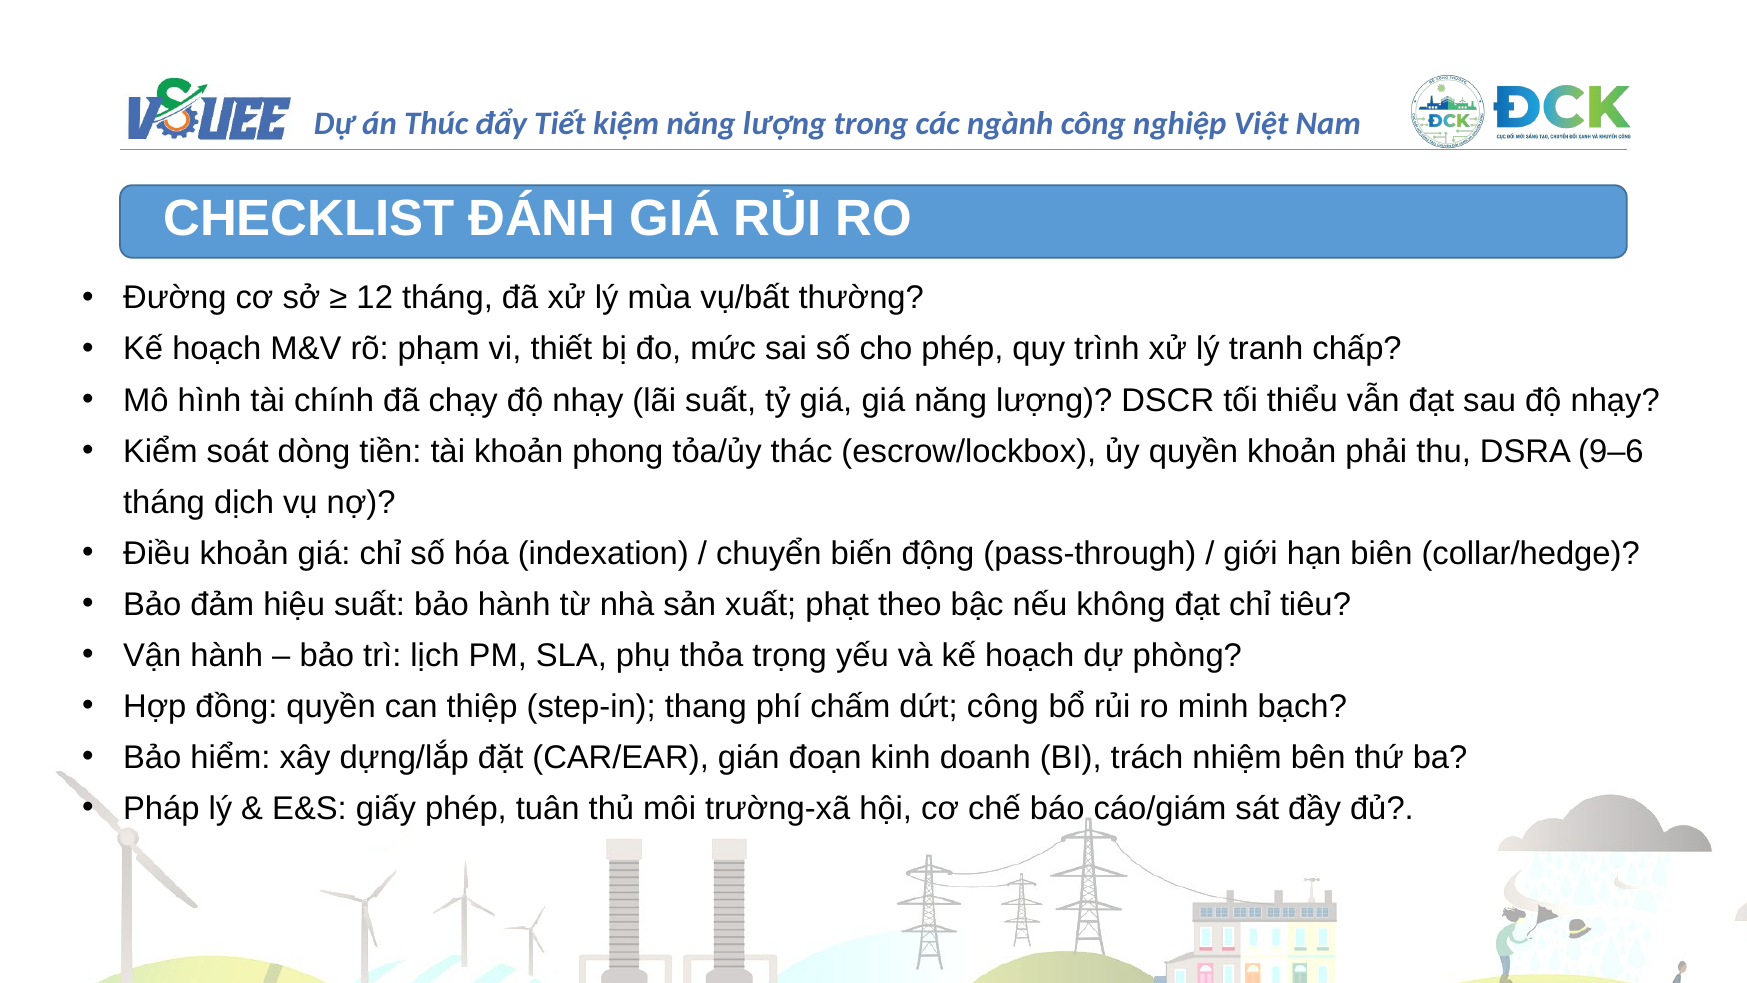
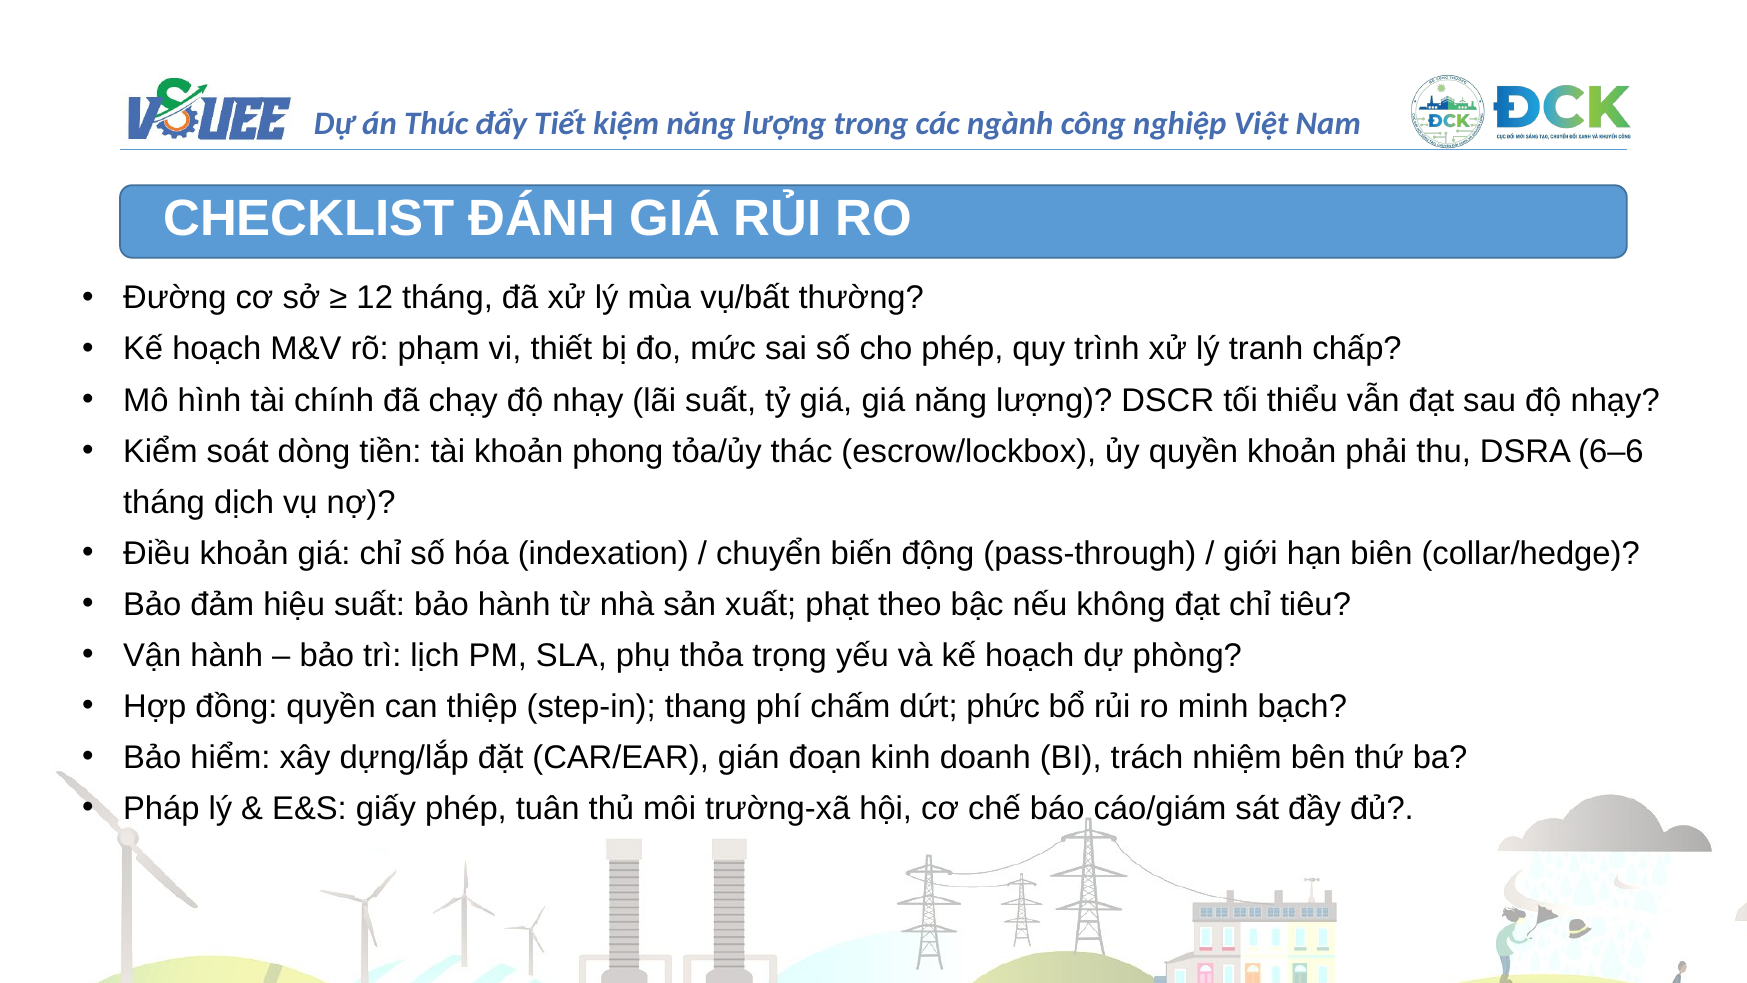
9–6: 9–6 -> 6–6 (1611, 451)
dứt công: công -> phức (1003, 706)
